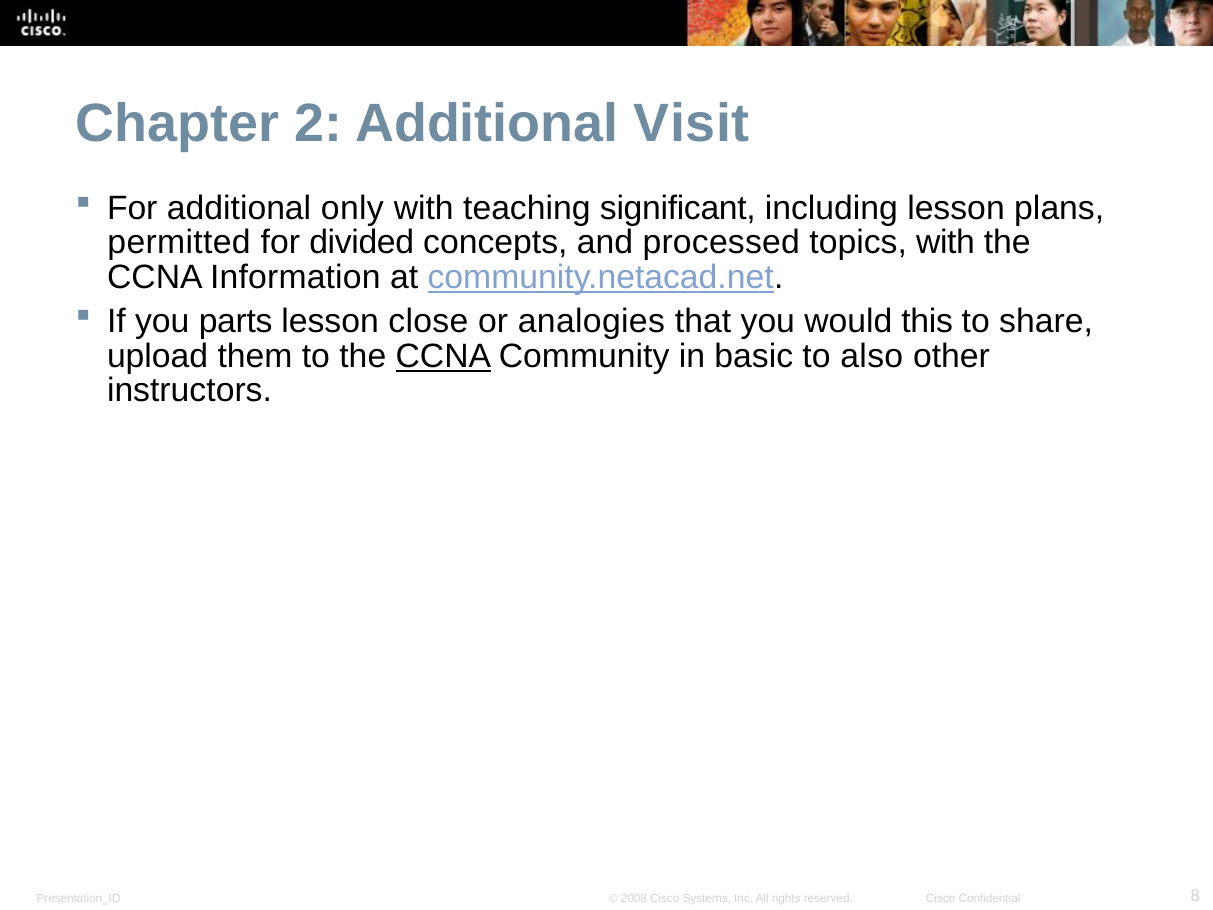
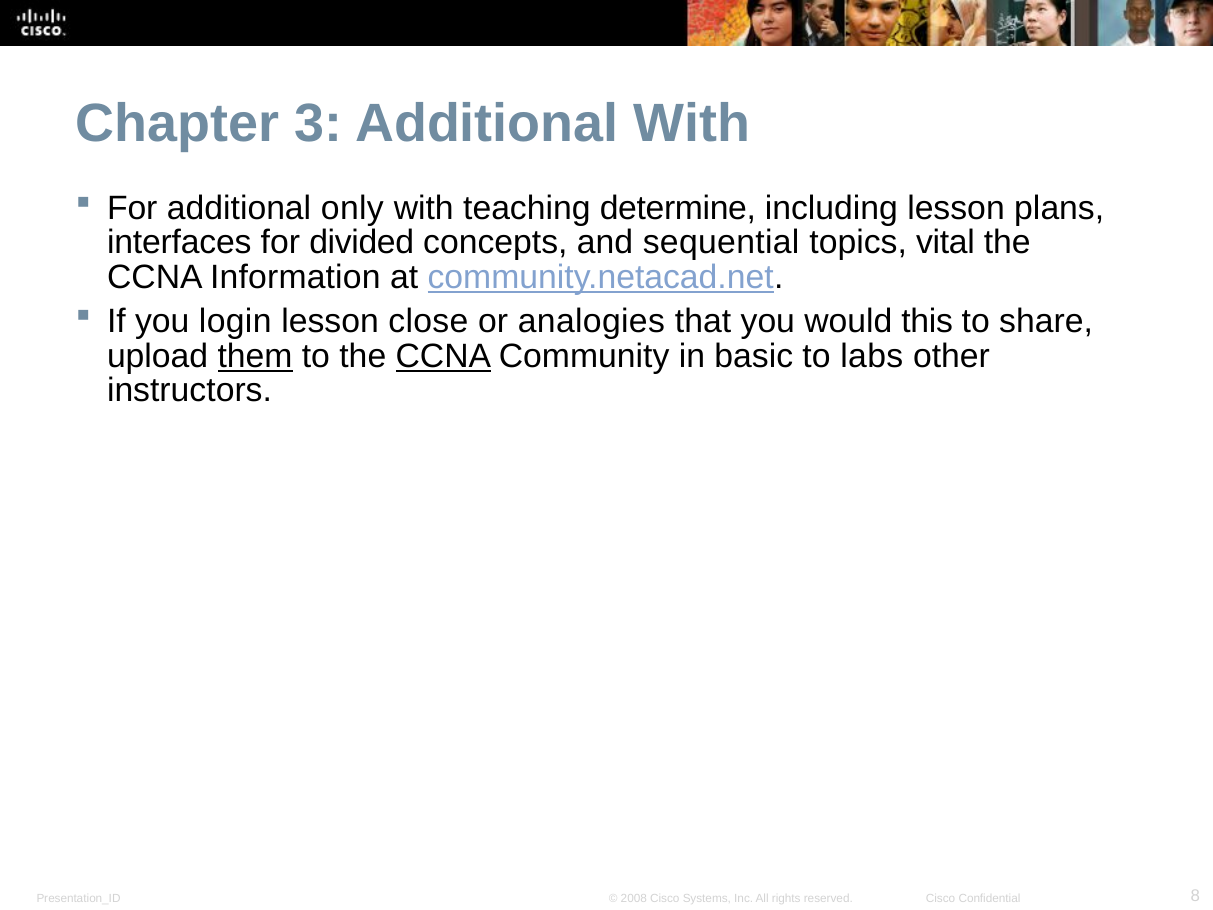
2: 2 -> 3 (318, 123)
Additional Visit: Visit -> With (692, 123)
significant: significant -> determine (678, 208)
permitted: permitted -> interfaces (179, 243)
processed: processed -> sequential (721, 243)
topics with: with -> vital (945, 243)
parts: parts -> login (235, 322)
them underline: none -> present (255, 356)
also: also -> labs (872, 356)
